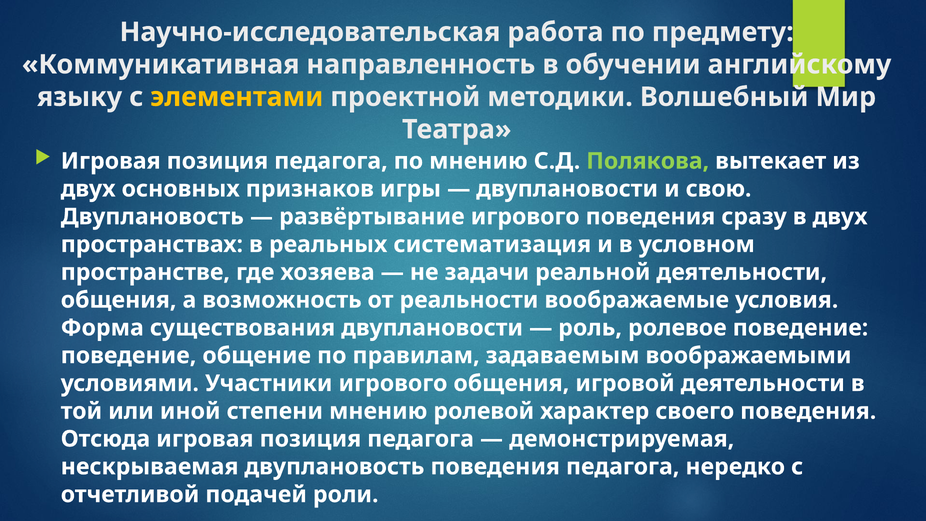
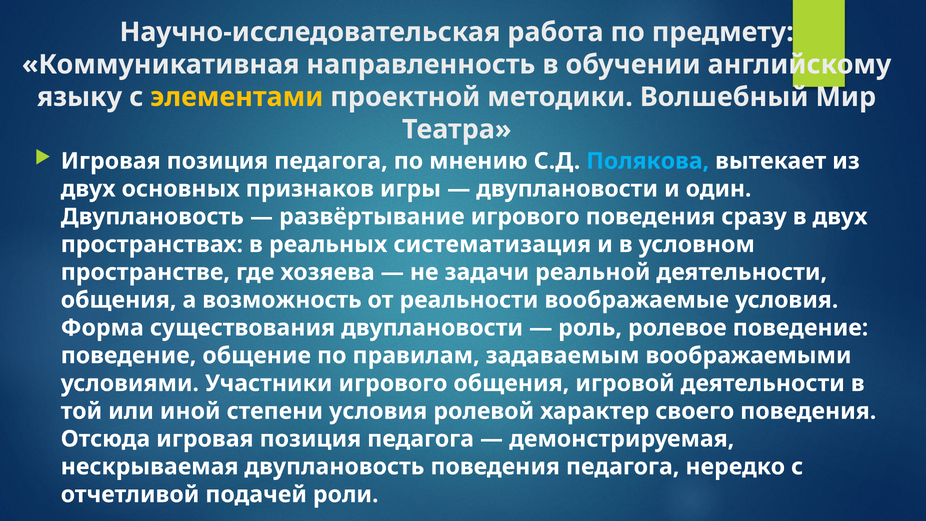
Полякова colour: light green -> light blue (648, 161)
свою: свою -> один (719, 189)
степени мнению: мнению -> условия (378, 411)
